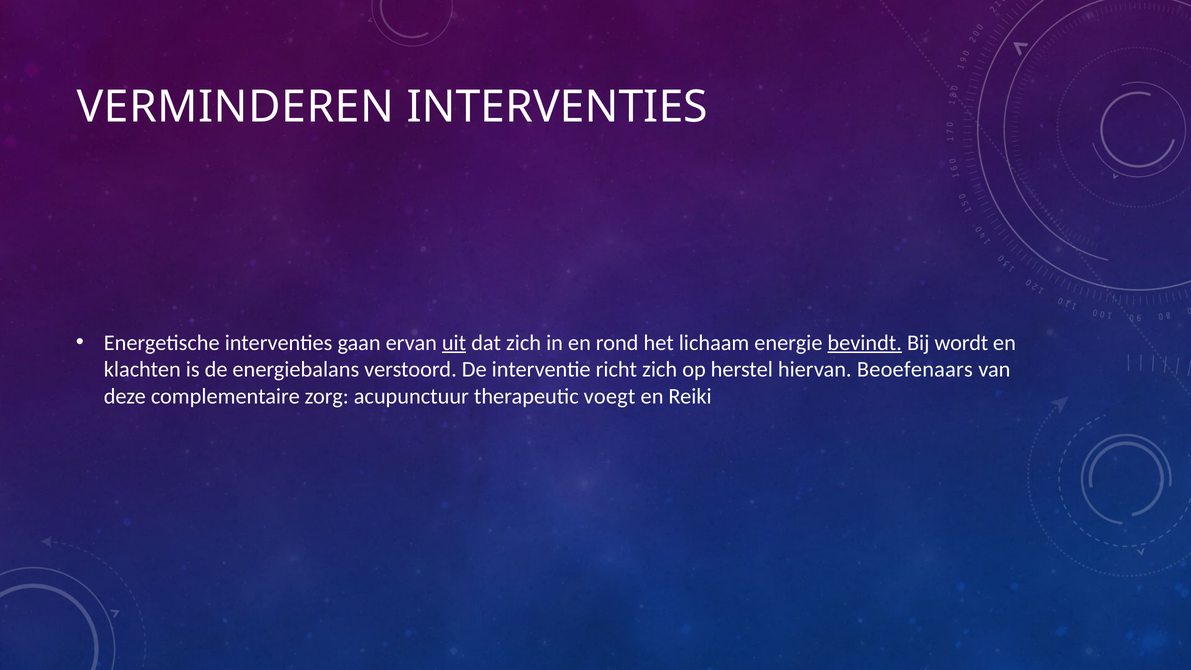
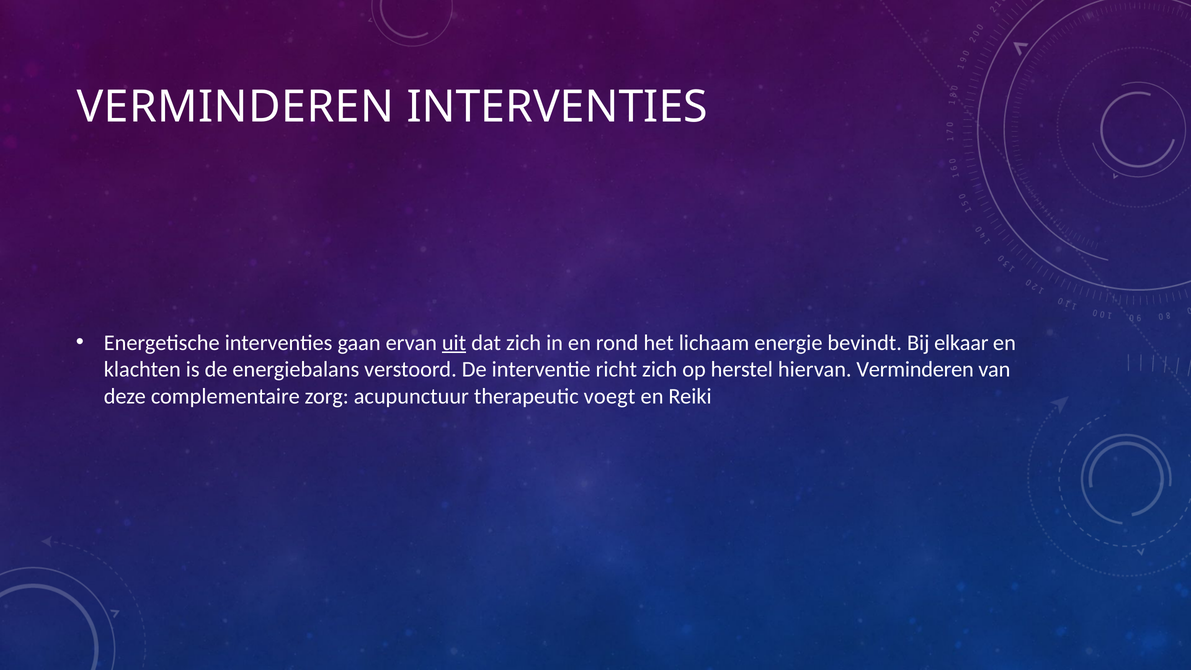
bevindt underline: present -> none (865, 343)
wordt: wordt -> elkaar (961, 343)
hiervan Beoefenaars: Beoefenaars -> Verminderen (915, 369)
